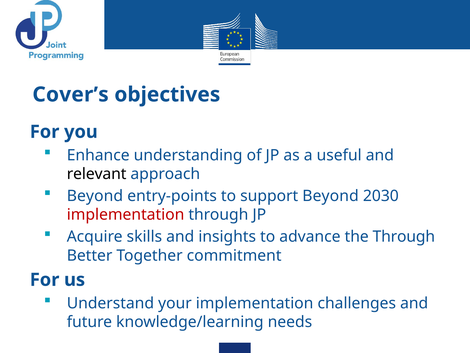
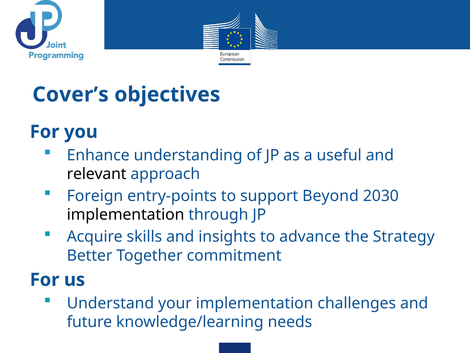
Beyond: Beyond -> Foreign (95, 196)
implementation colour: red -> black (126, 214)
the Through: Through -> Strategy (404, 236)
